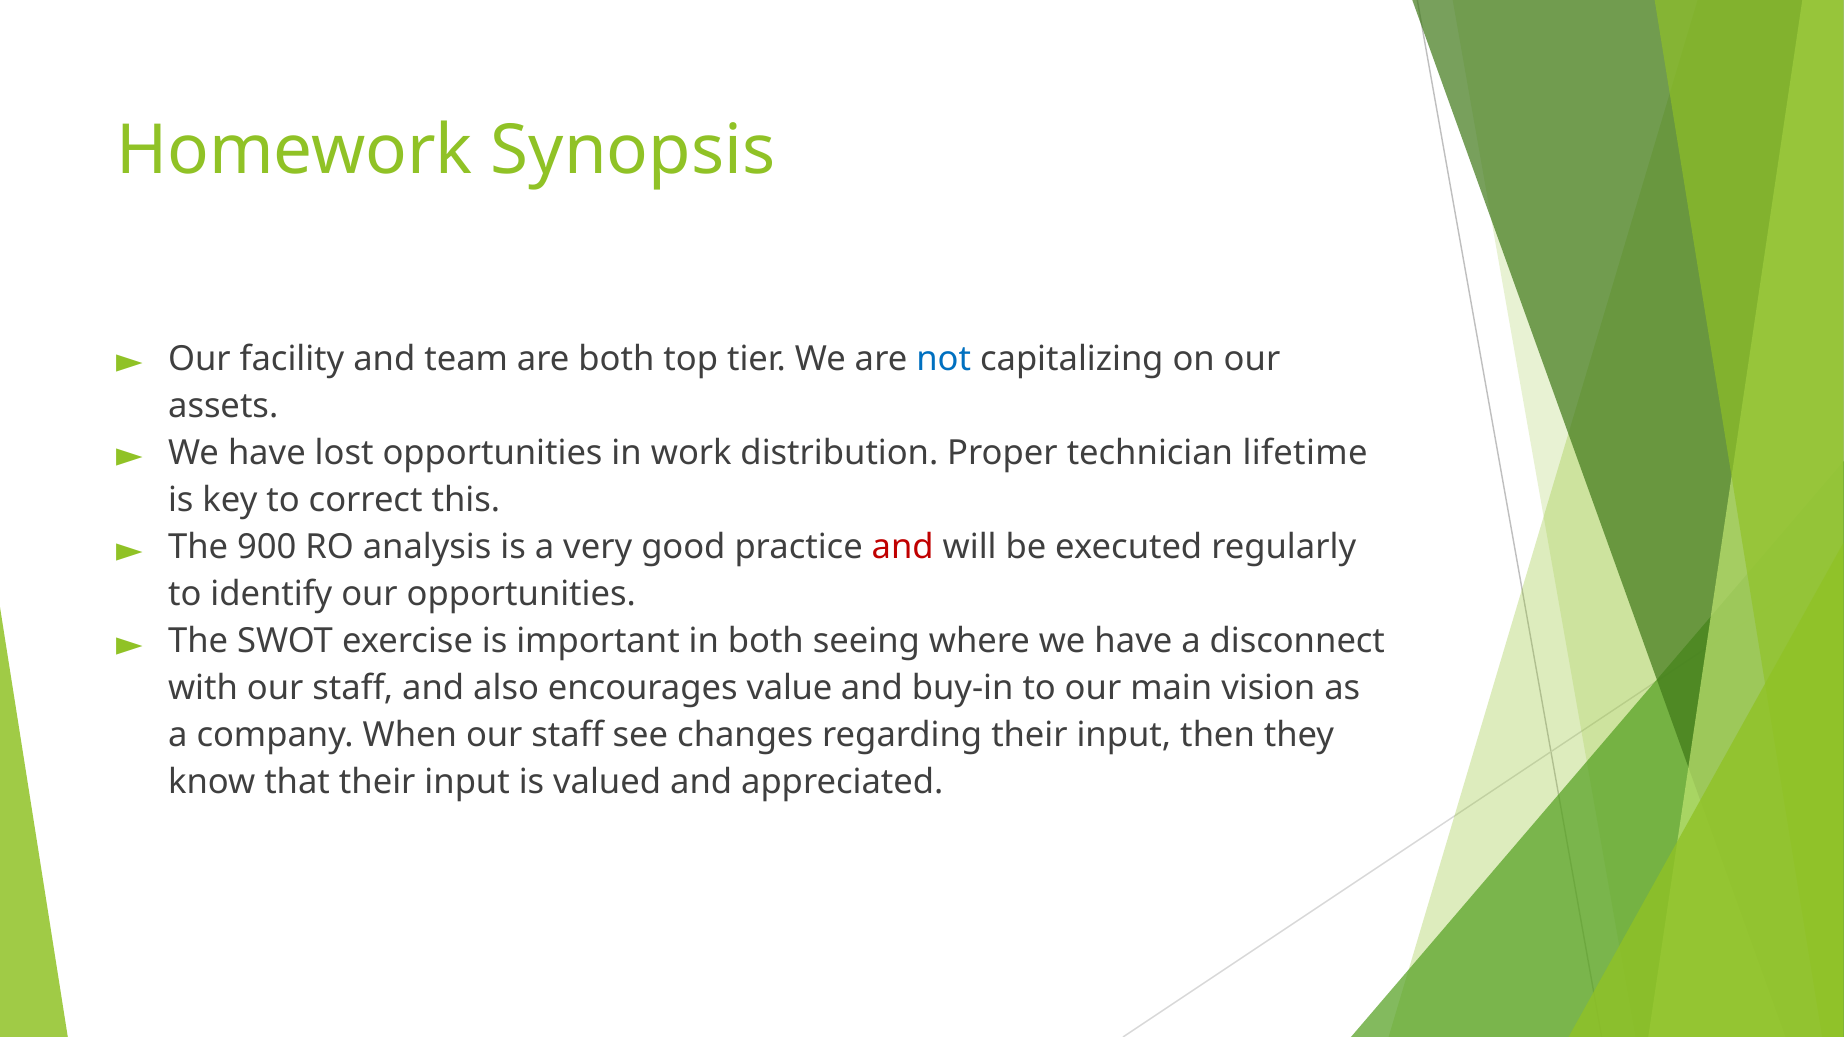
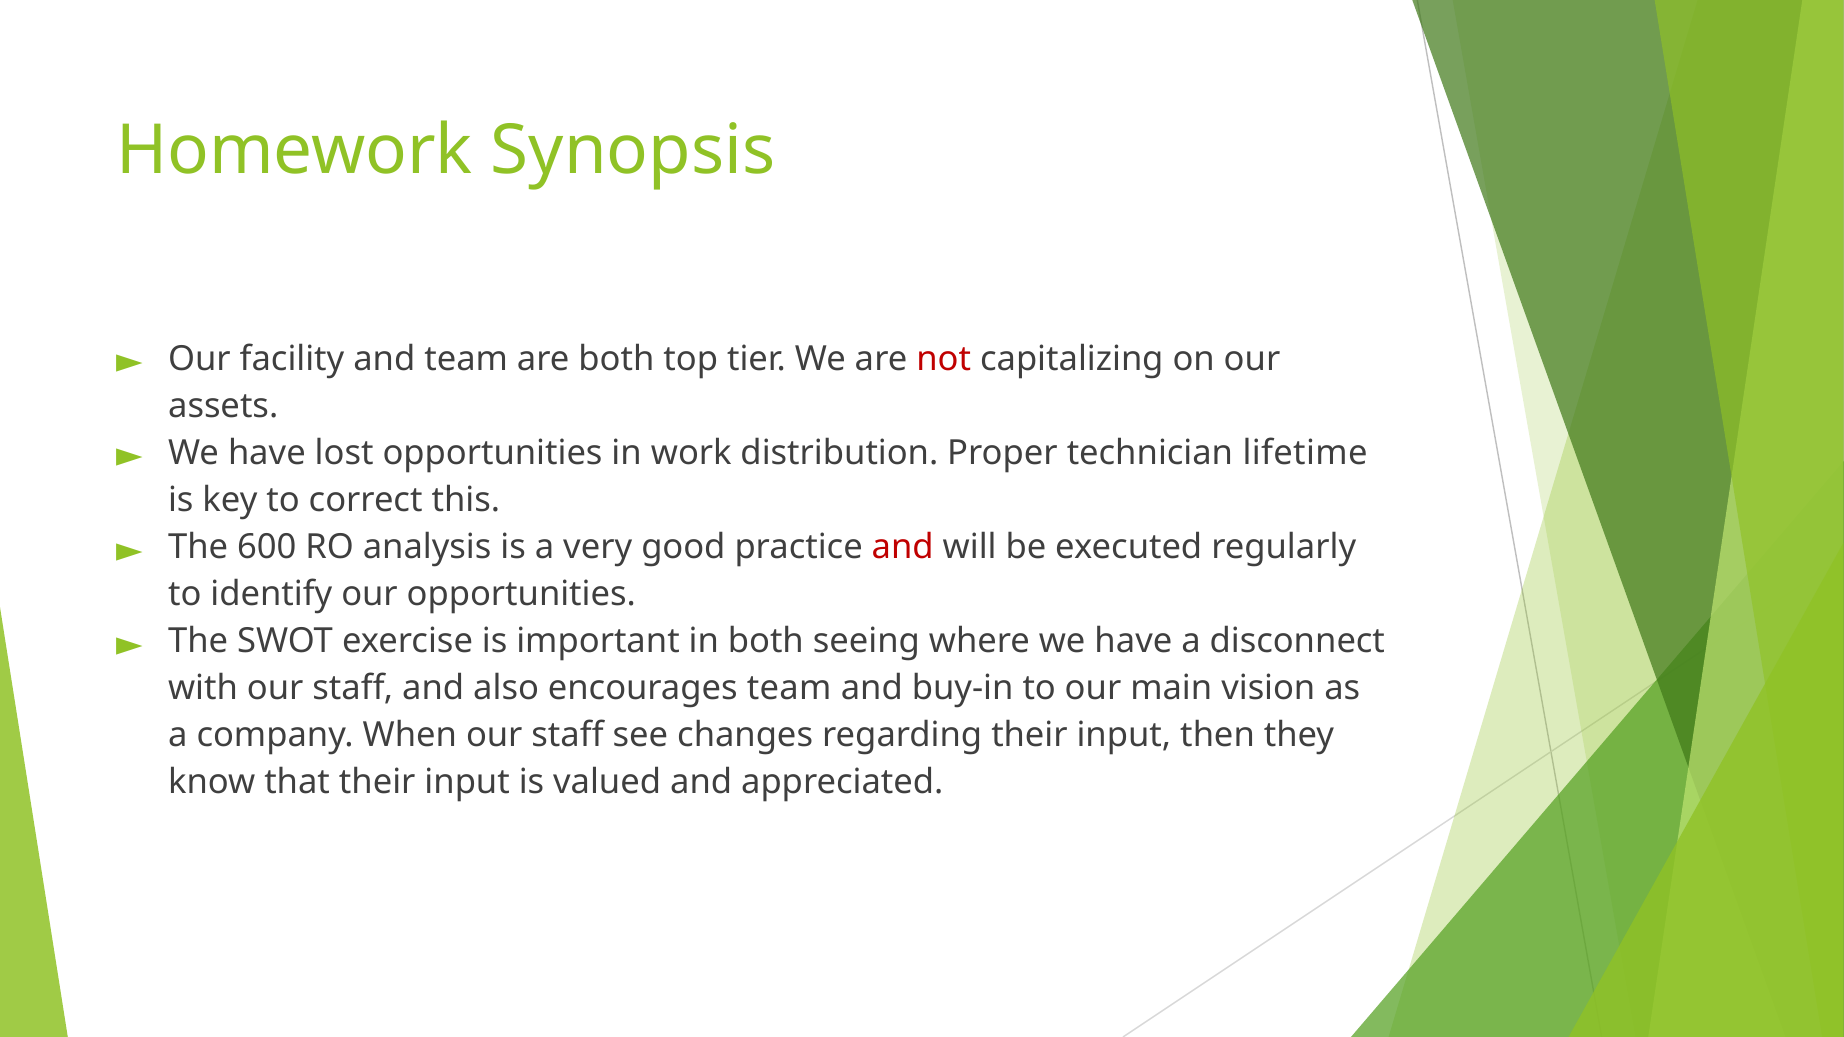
not colour: blue -> red (944, 359)
900: 900 -> 600 (267, 547)
encourages value: value -> team (789, 688)
